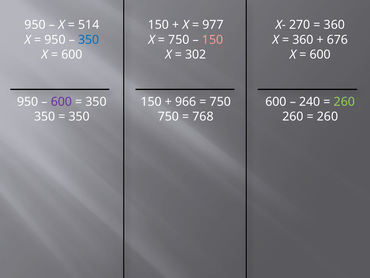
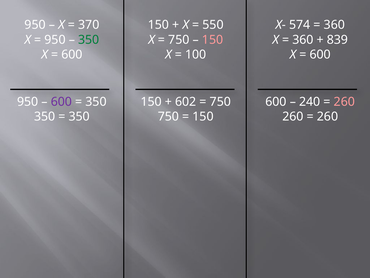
514: 514 -> 370 (89, 25)
977: 977 -> 550 (213, 25)
270: 270 -> 574 (300, 25)
350 colour: blue -> green (89, 40)
676: 676 -> 839 (337, 40)
302: 302 -> 100 (196, 54)
966: 966 -> 602 (186, 102)
260 colour: light green -> pink (344, 102)
768: 768 -> 150 (203, 116)
